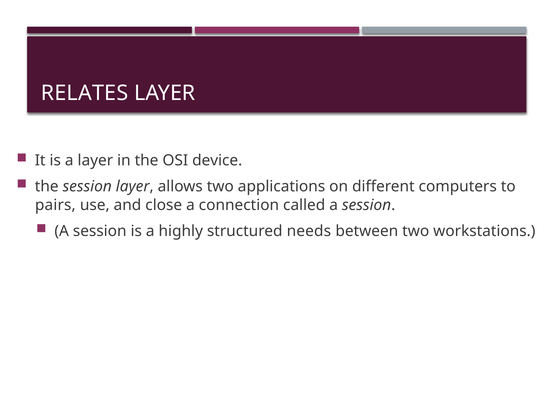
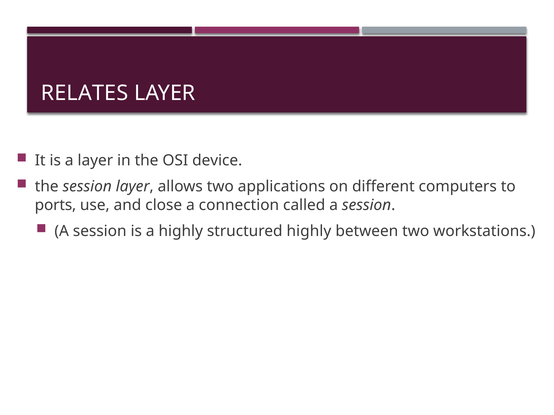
pairs: pairs -> ports (55, 205)
structured needs: needs -> highly (309, 231)
